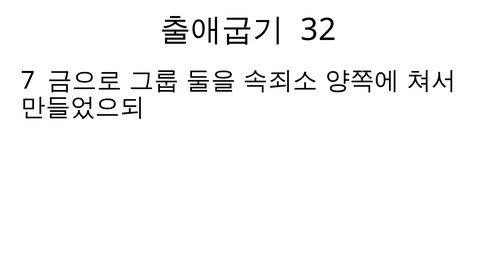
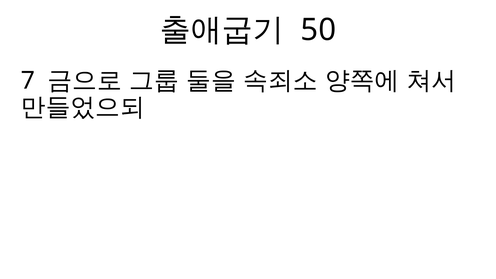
32: 32 -> 50 (318, 30)
